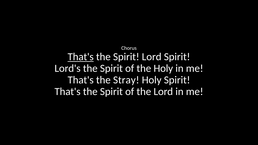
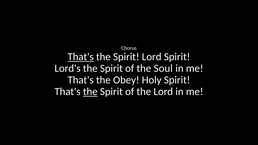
the Holy: Holy -> Soul (163, 68)
Stray: Stray -> Obey (126, 80)
the underline: none -> present (90, 92)
